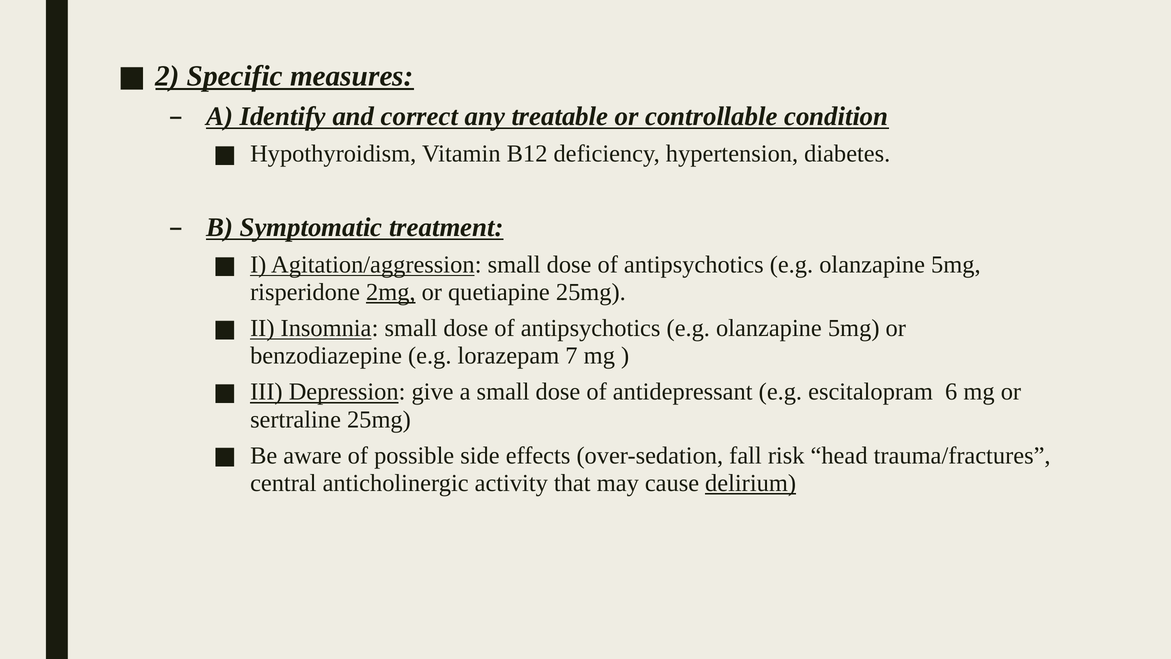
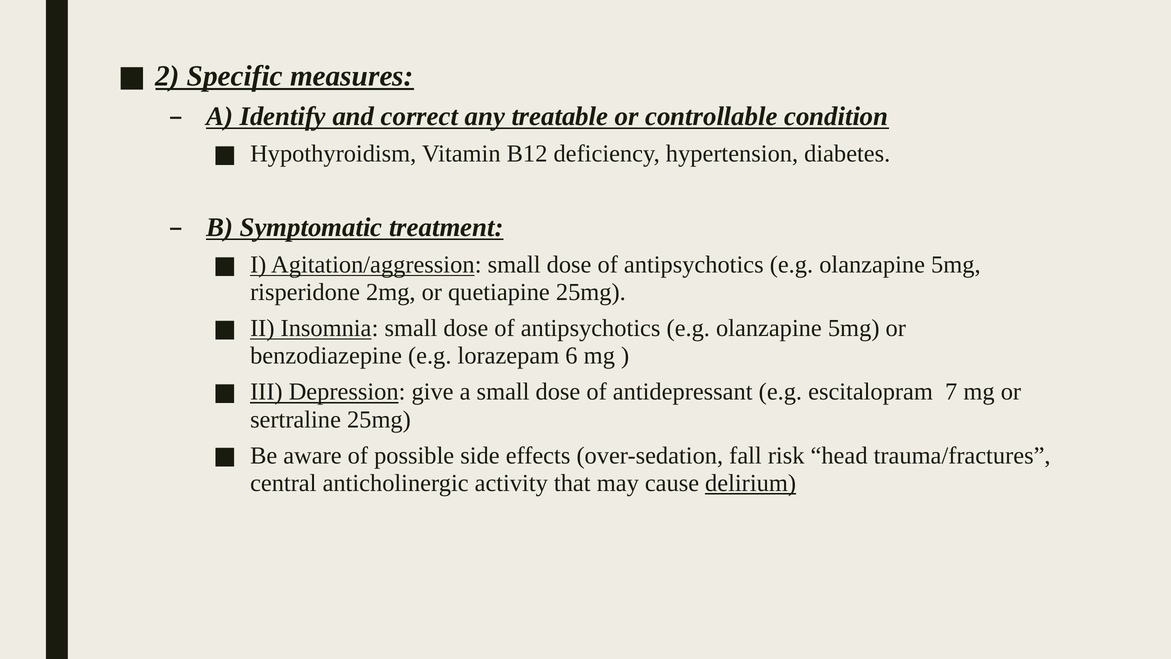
2mg underline: present -> none (391, 292)
7: 7 -> 6 (571, 356)
6: 6 -> 7 (951, 392)
